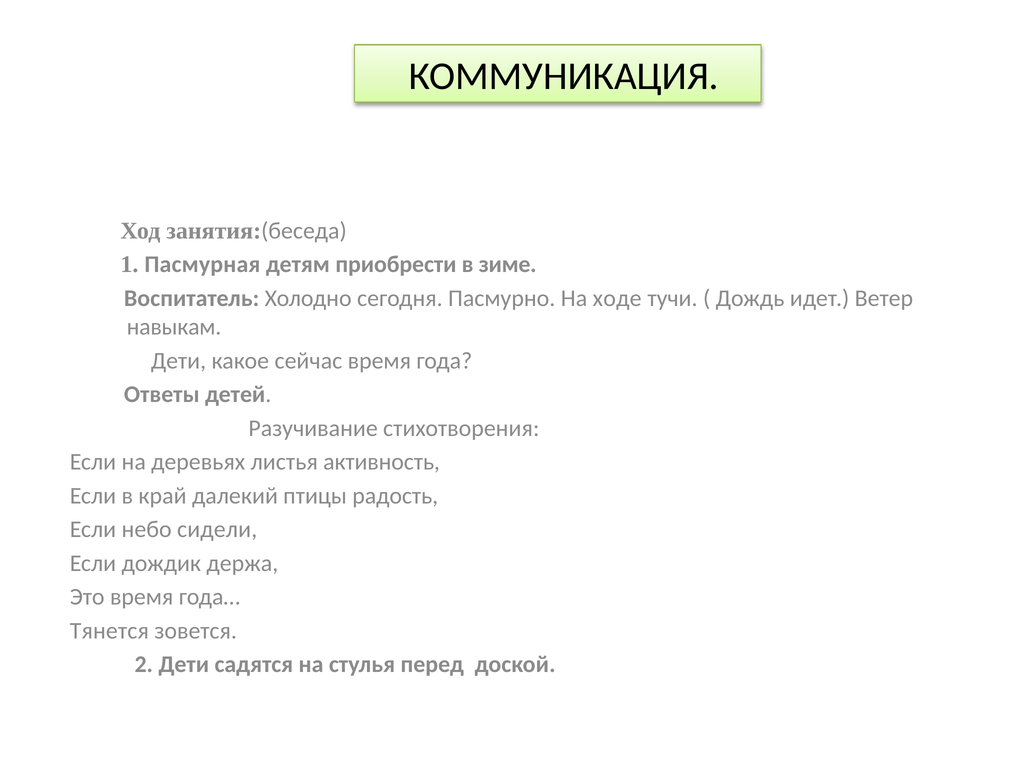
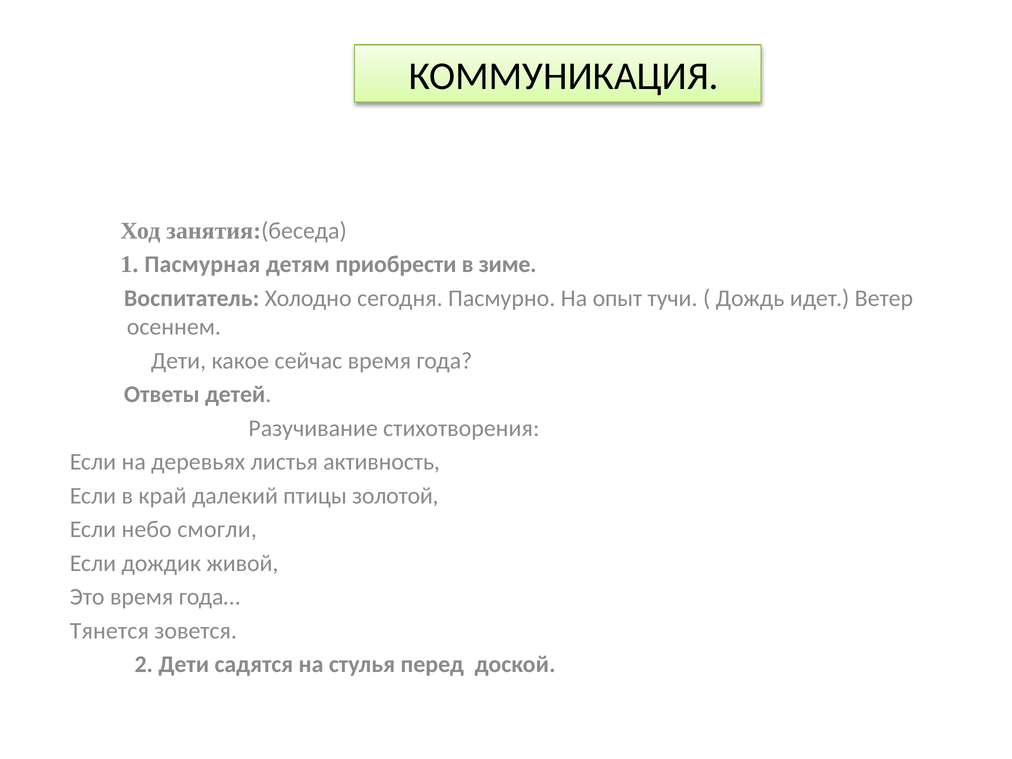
ходе: ходе -> опыт (617, 298)
навыкам: навыкам -> осеннем (174, 327)
радость: радость -> золотой (395, 496)
сидели: сидели -> смогли (217, 529)
держа: держа -> живой (242, 563)
